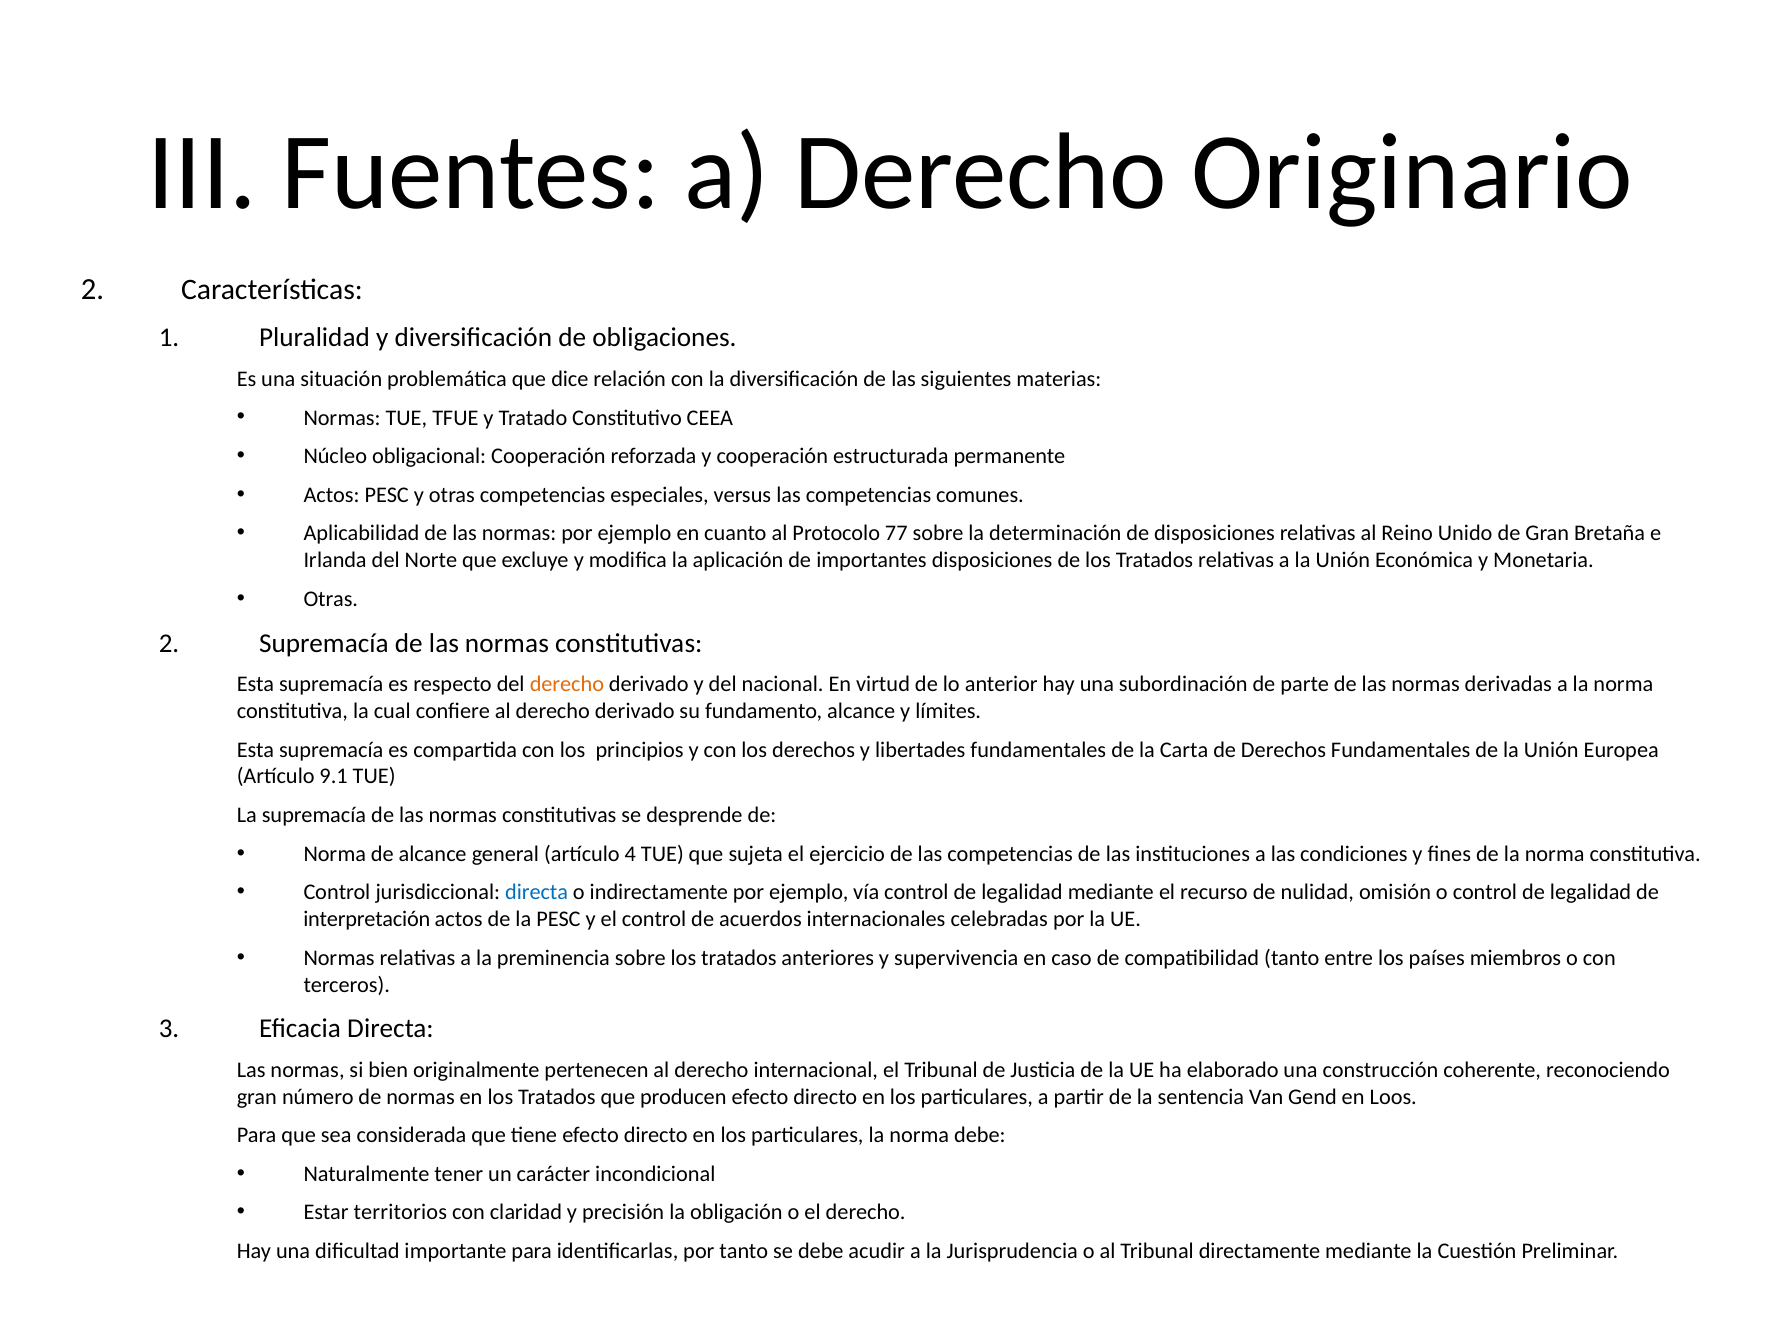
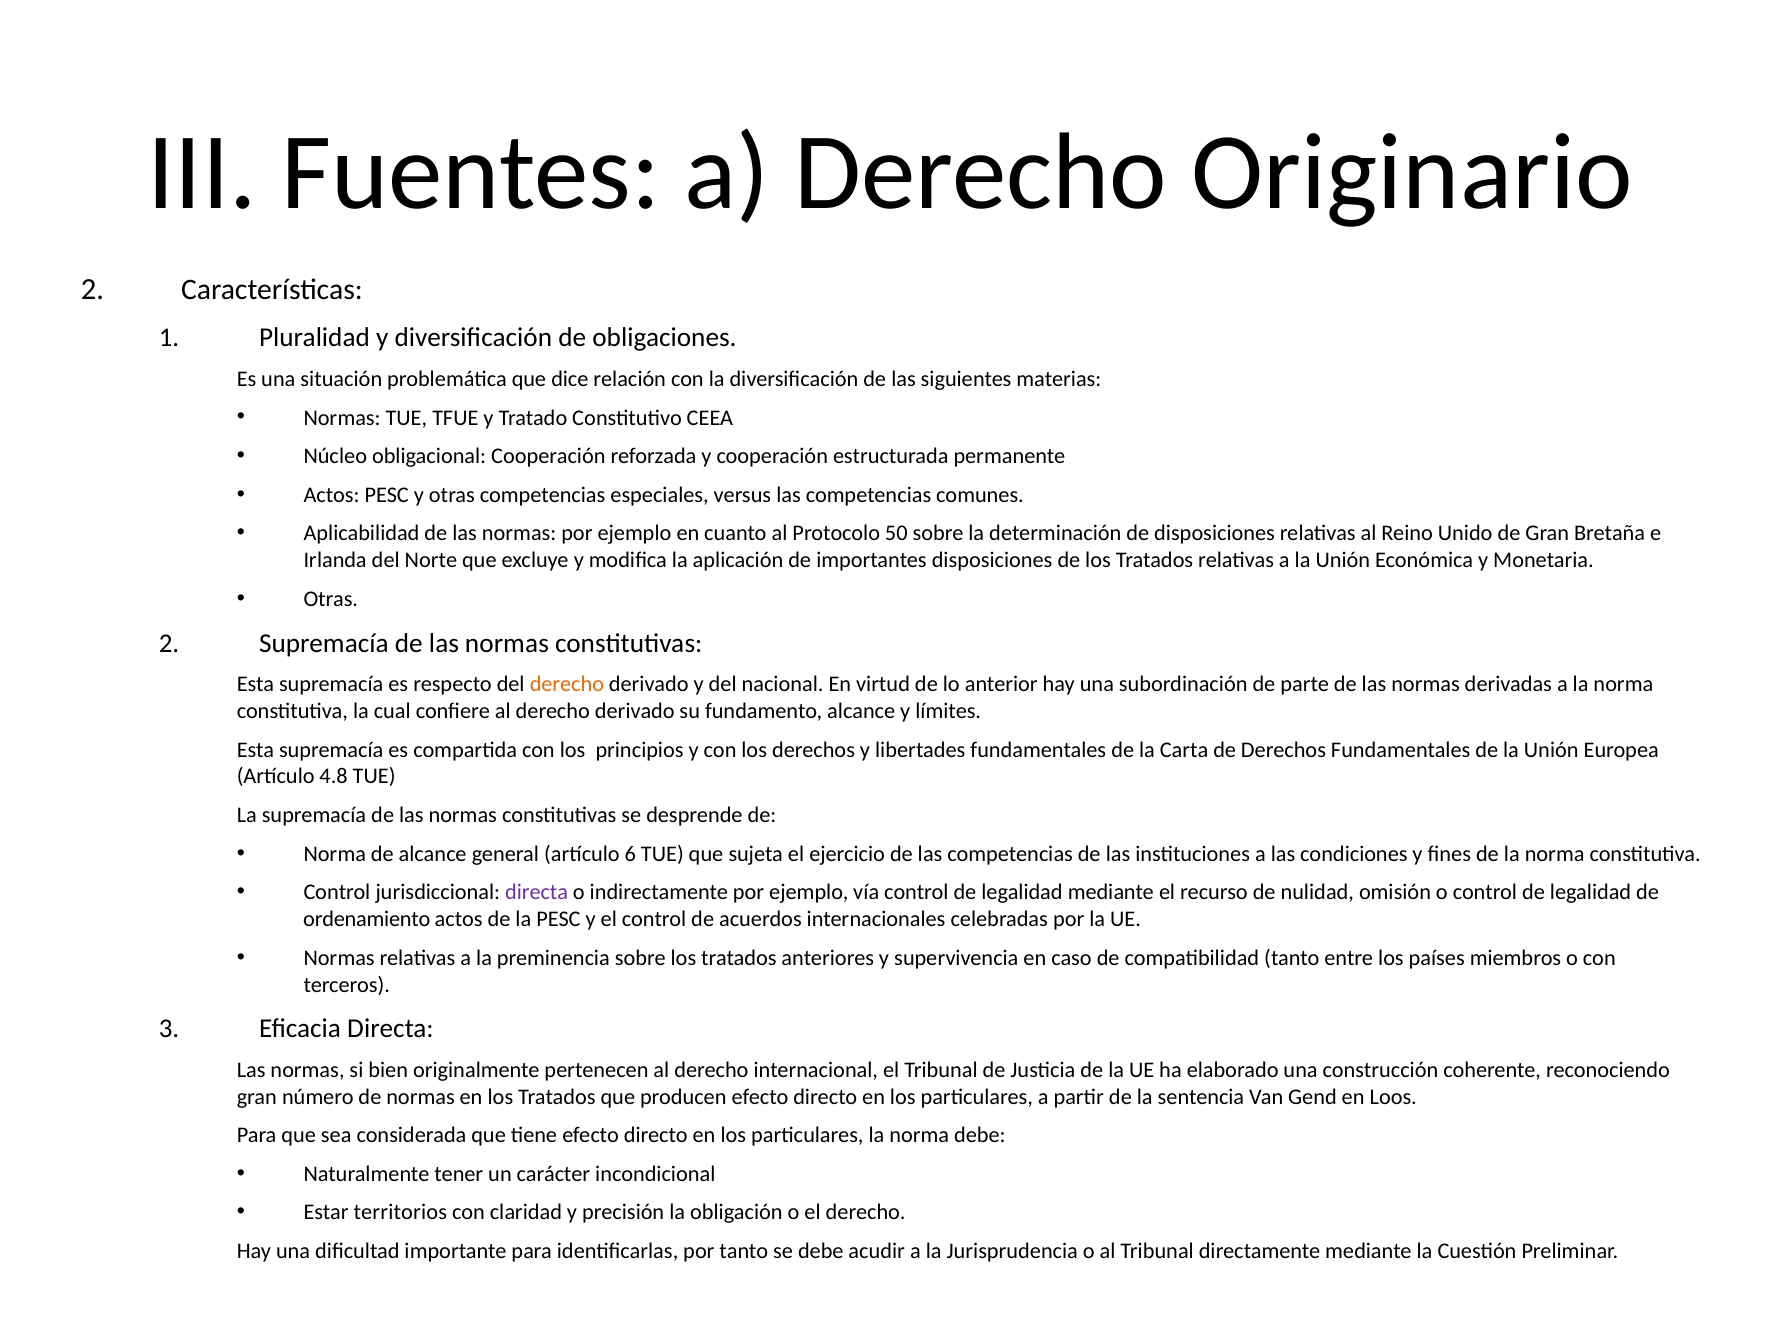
77: 77 -> 50 (896, 534)
9.1: 9.1 -> 4.8 (334, 777)
4: 4 -> 6 (630, 854)
directa colour: blue -> purple (537, 893)
interpretación: interpretación -> ordenamiento (367, 920)
